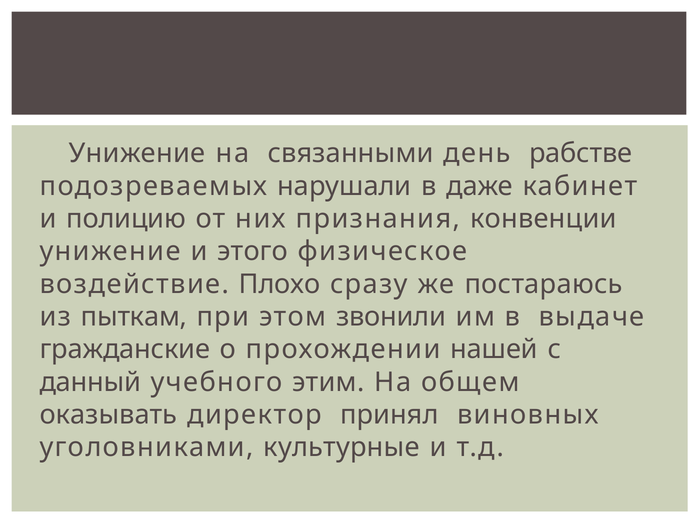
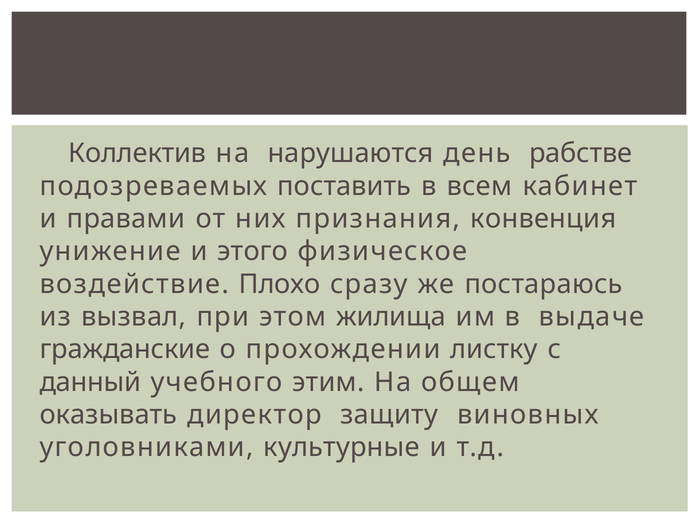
Унижение: Унижение -> Коллектив (137, 153)
связанными: связанными -> нарушаются (351, 153)
нарушали: нарушали -> поставить (344, 186)
даже: даже -> всем (479, 186)
полицию: полицию -> правами (126, 219)
конвенции: конвенции -> конвенция (543, 219)
пыткам: пыткам -> вызвал (134, 317)
звонили: звонили -> жилища (391, 317)
нашей: нашей -> листку (494, 349)
принял: принял -> защиту (389, 415)
